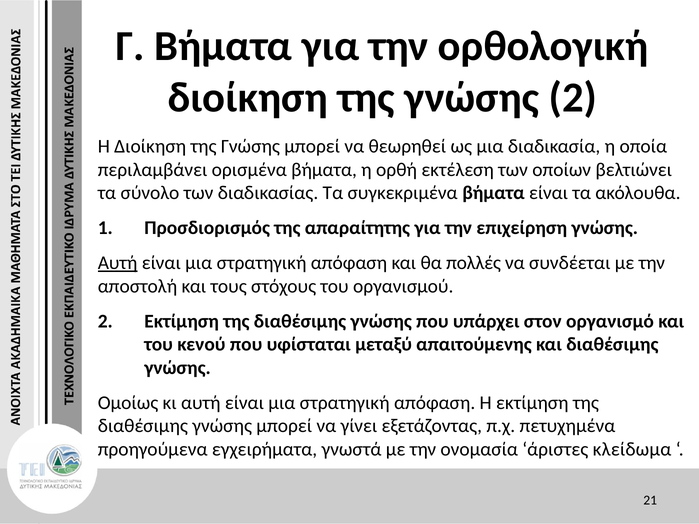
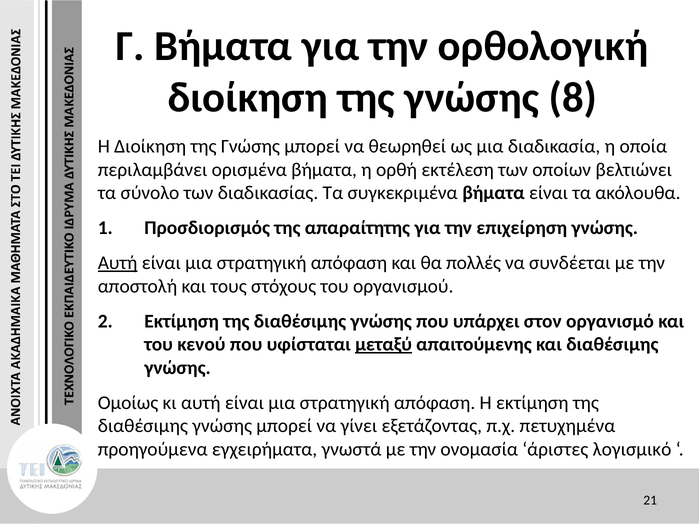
γνώσης 2: 2 -> 8 (573, 98)
μεταξύ underline: none -> present (384, 345)
κλείδωμα: κλείδωμα -> λογισμικό (632, 449)
